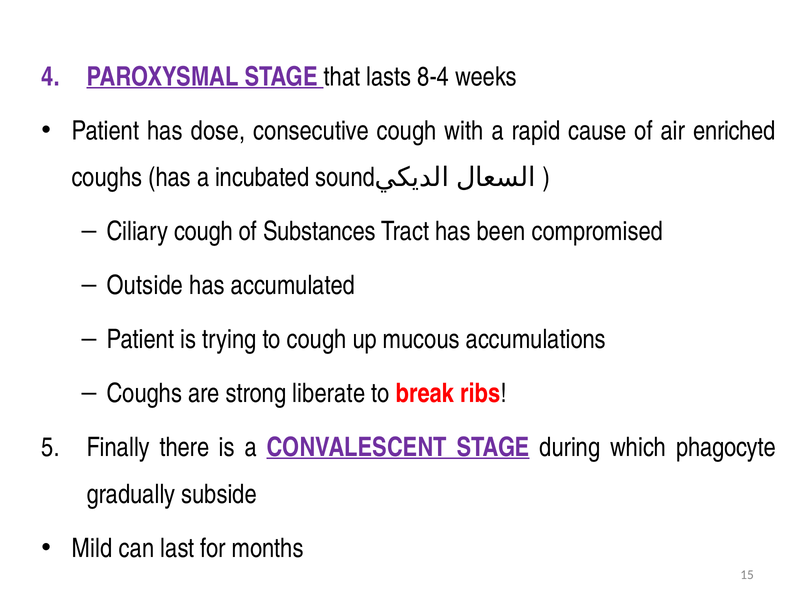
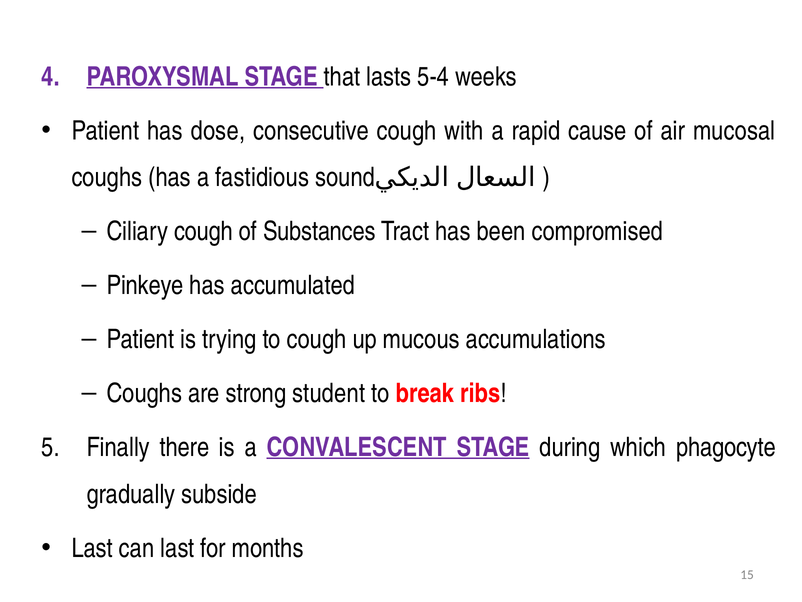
8-4: 8-4 -> 5-4 (433, 77)
enriched: enriched -> mucosal (734, 131)
incubated: incubated -> fastidious (262, 177)
Outside: Outside -> Pinkeye (145, 285)
liberate: liberate -> student (329, 393)
Mild: Mild -> Last (92, 548)
